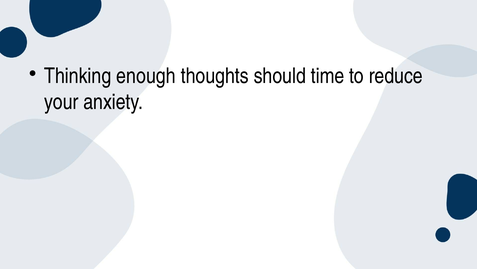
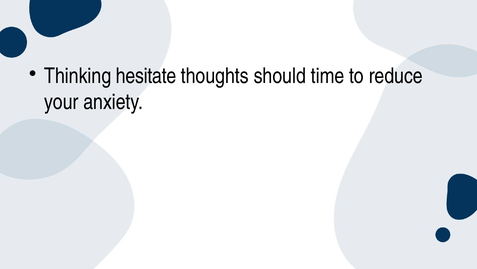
enough: enough -> hesitate (146, 76)
